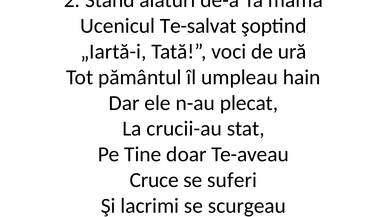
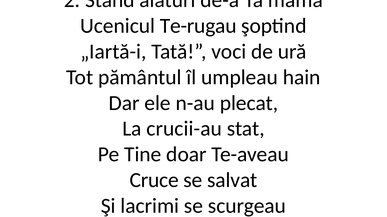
Te-salvat: Te-salvat -> Te-rugau (198, 26)
suferi: suferi -> salvat (232, 181)
